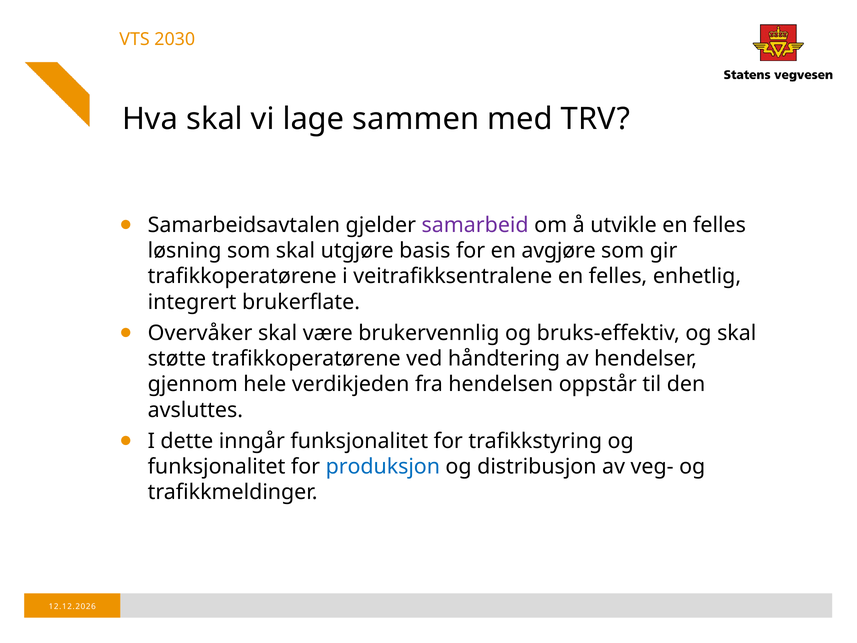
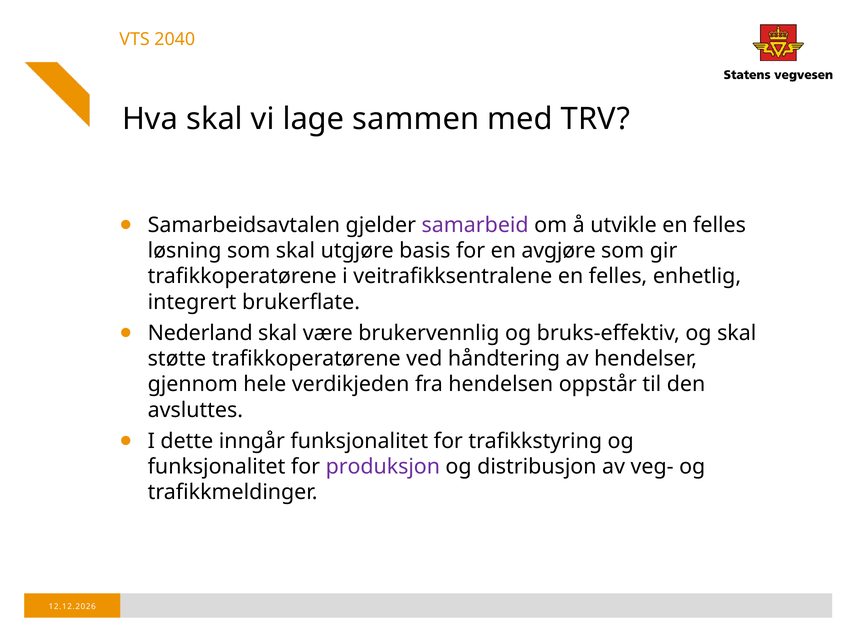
2030: 2030 -> 2040 (175, 39)
Overvåker: Overvåker -> Nederland (200, 333)
produksjon colour: blue -> purple (383, 467)
